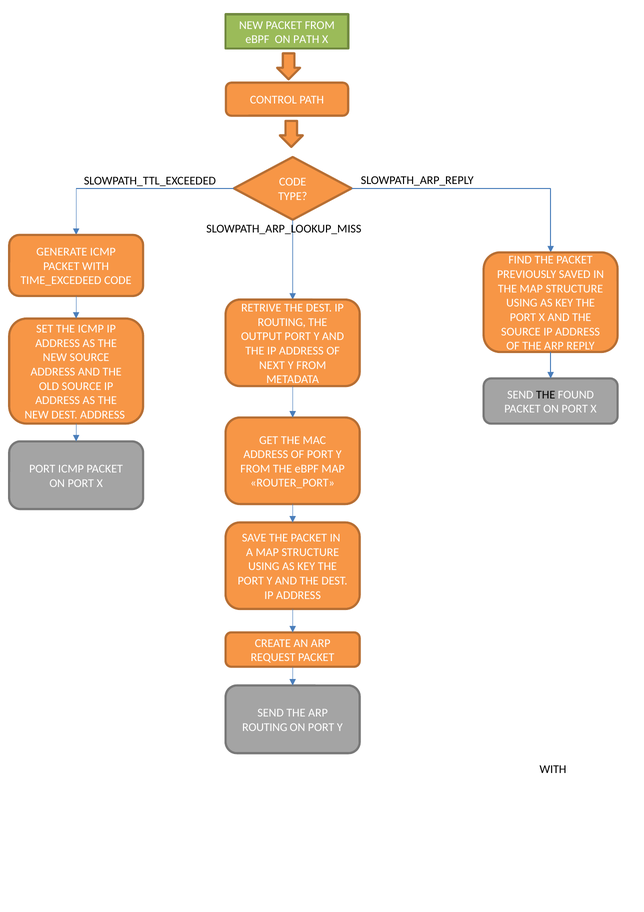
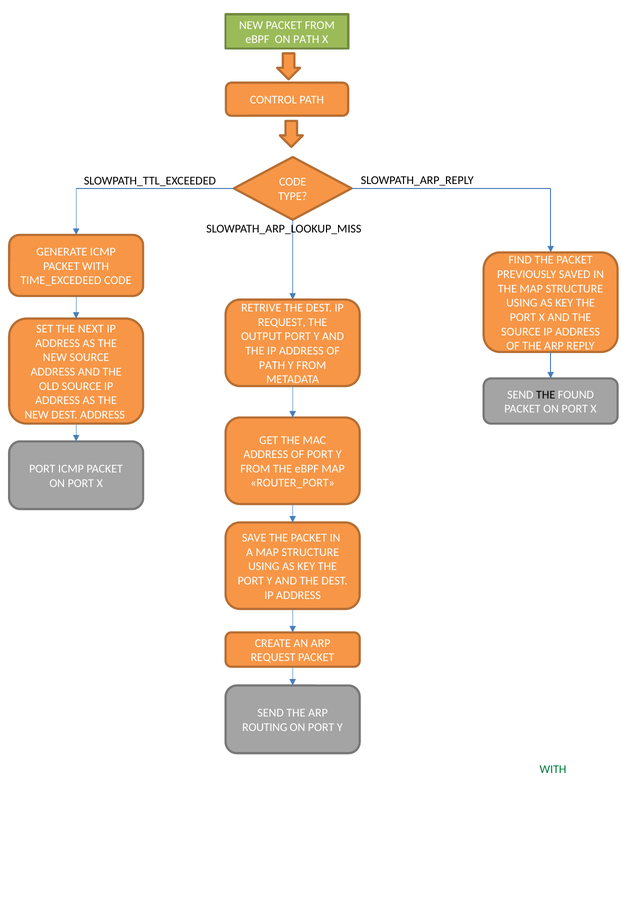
ROUTING: ROUTING -> REQUEST (282, 322)
THE ICMP: ICMP -> NEXT (91, 329)
NEXT: NEXT -> PATH (272, 365)
WITH colour: black -> green (553, 769)
